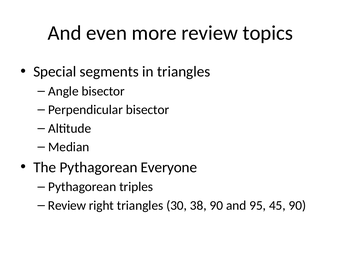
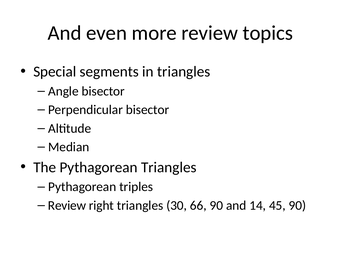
Pythagorean Everyone: Everyone -> Triangles (169, 167)
38: 38 -> 66 (198, 205)
95: 95 -> 14 (258, 205)
